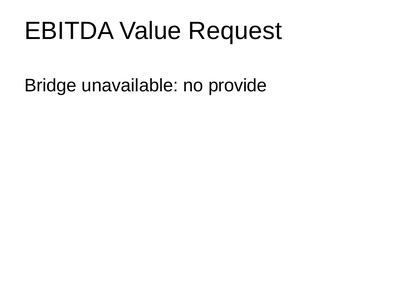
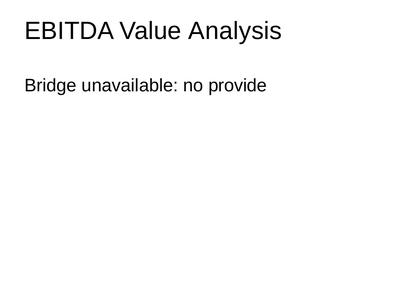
Request: Request -> Analysis (235, 31)
